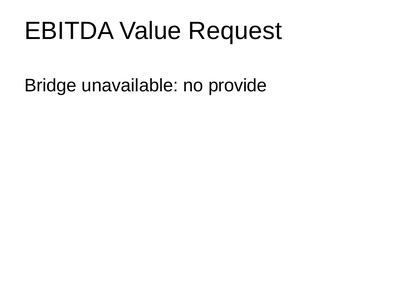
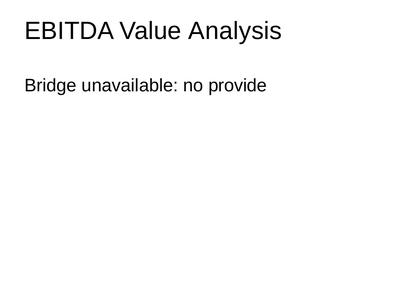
Request: Request -> Analysis (235, 31)
